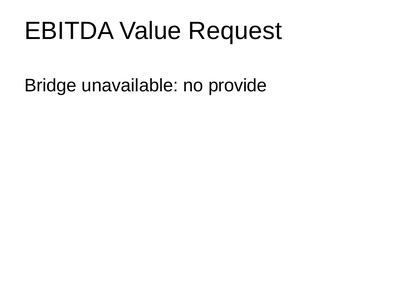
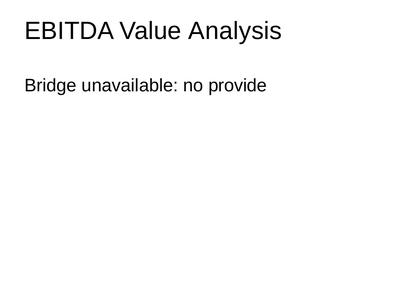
Request: Request -> Analysis (235, 31)
